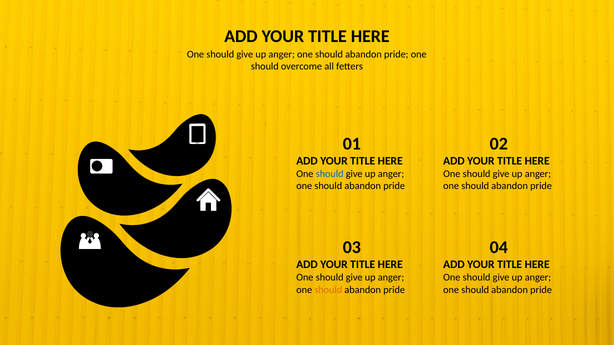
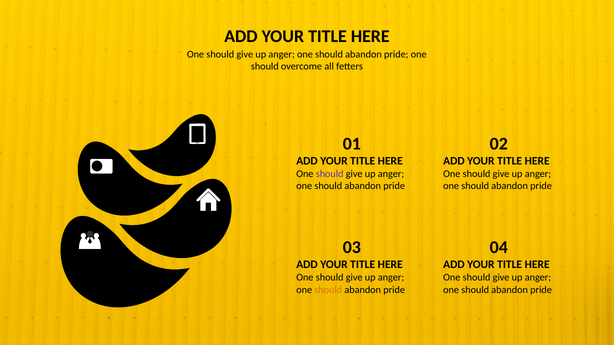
should colour: blue -> purple (330, 174)
